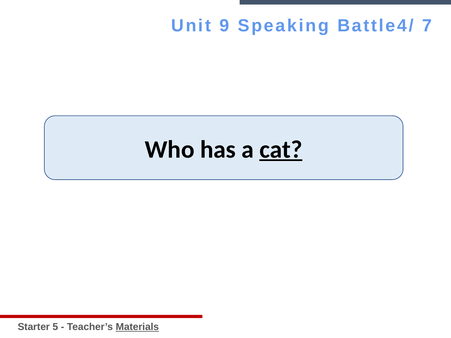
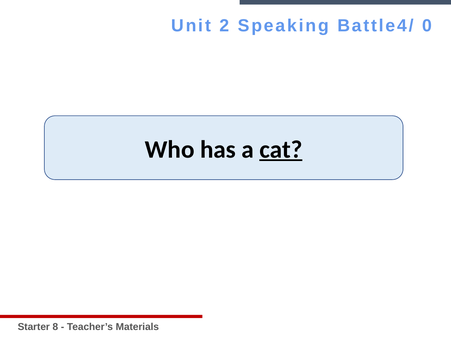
9: 9 -> 2 (224, 26)
7: 7 -> 0 (427, 26)
5: 5 -> 8 (55, 327)
Materials underline: present -> none (137, 327)
